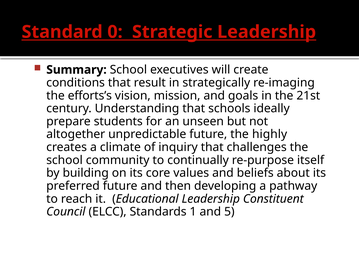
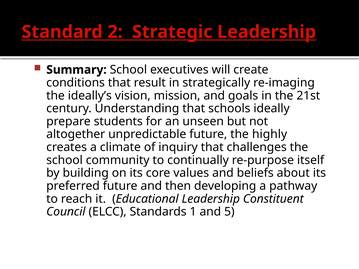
0: 0 -> 2 (115, 32)
efforts’s: efforts’s -> ideally’s (90, 96)
